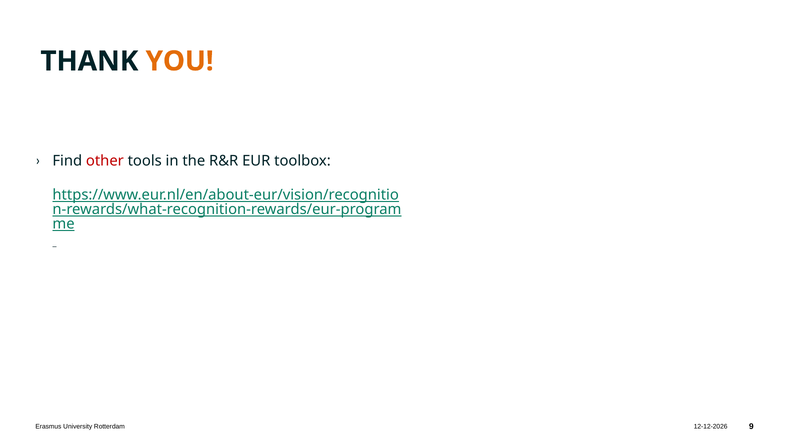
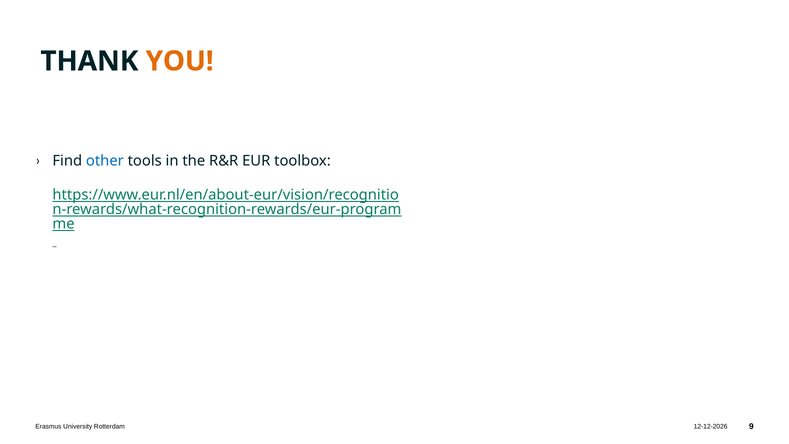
other colour: red -> blue (105, 161)
